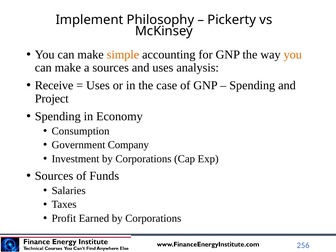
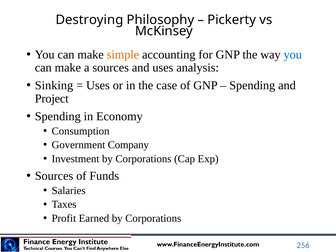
Implement: Implement -> Destroying (89, 20)
you colour: orange -> blue (293, 55)
Receive: Receive -> Sinking (54, 85)
